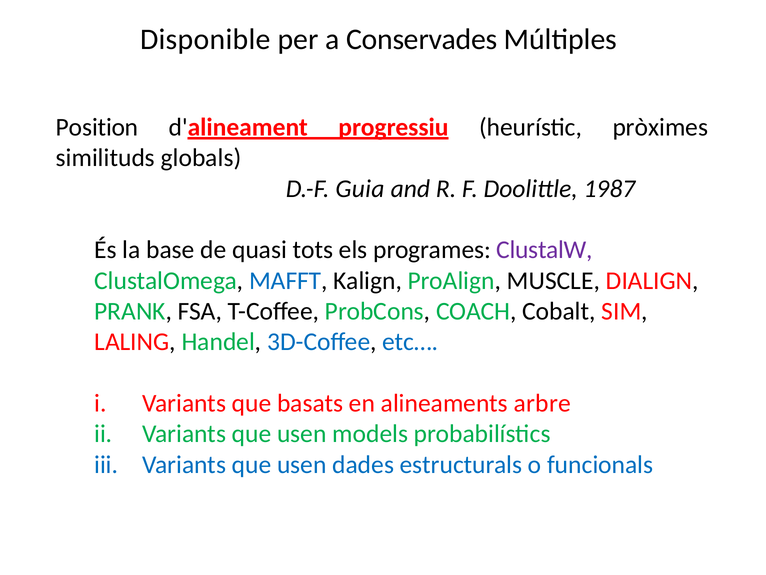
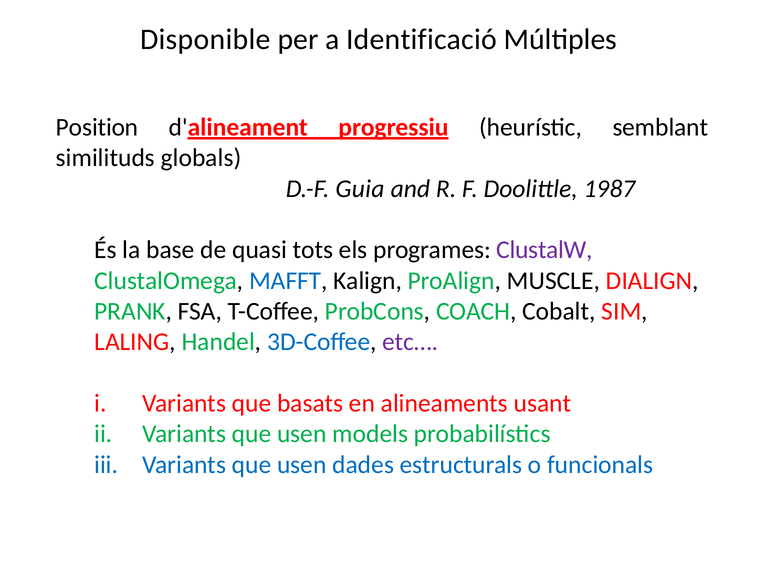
Conservades: Conservades -> Identificació (422, 40)
pròximes: pròximes -> semblant (660, 127)
etc… colour: blue -> purple (410, 342)
arbre: arbre -> usant (542, 403)
